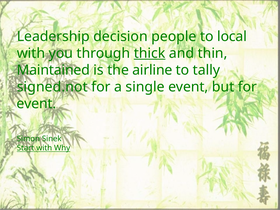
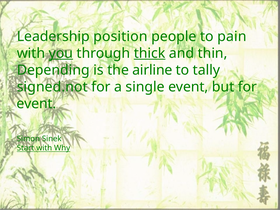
decision: decision -> position (120, 36)
local: local -> pain (232, 36)
you underline: none -> present (61, 53)
Maintained: Maintained -> Depending (53, 70)
